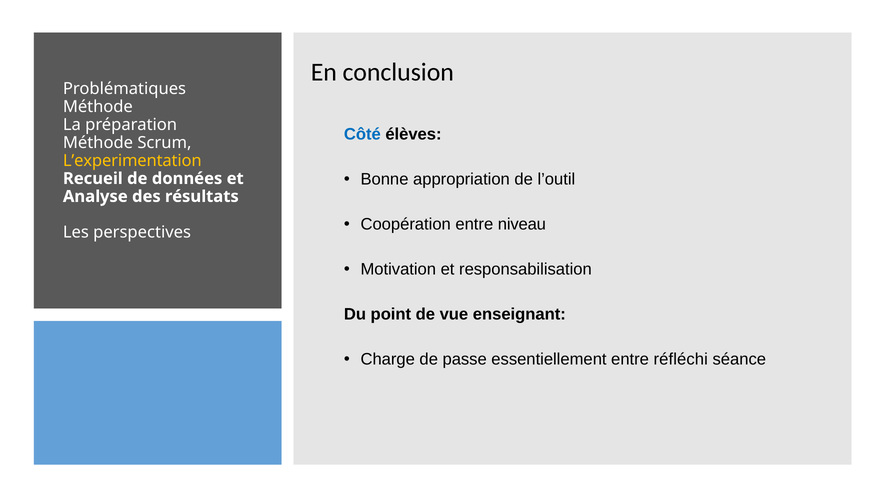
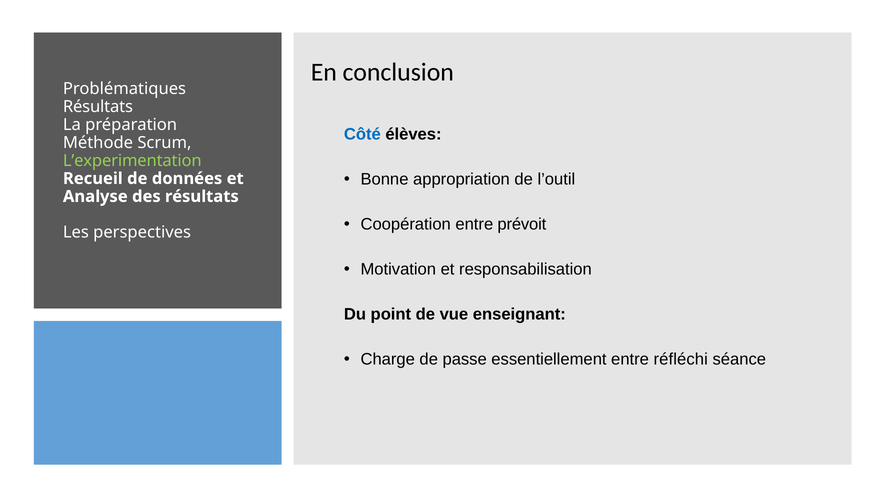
Méthode: Méthode -> Résultats (98, 107)
L’experimentation colour: yellow -> light green (132, 161)
niveau: niveau -> prévoit (522, 224)
